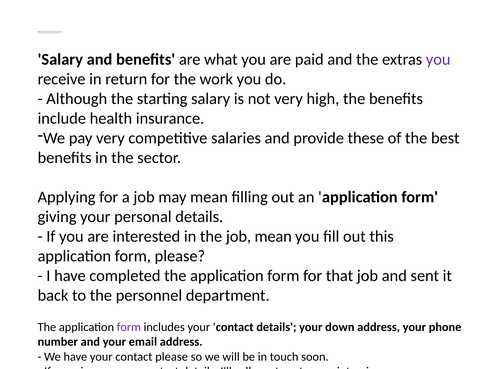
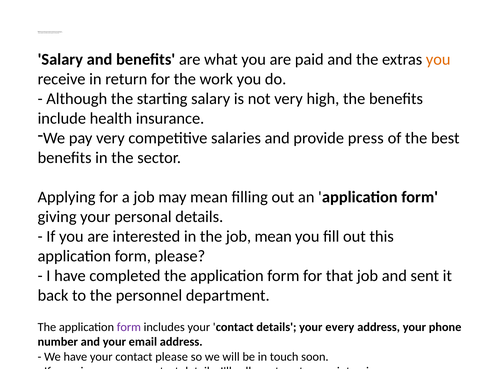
you colour: purple -> orange (438, 59)
these: these -> press (366, 138)
down: down -> every (340, 327)
